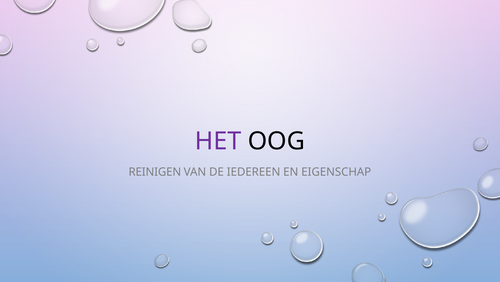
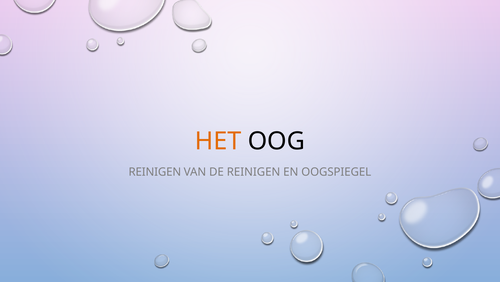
HET colour: purple -> orange (218, 141)
DE IEDEREEN: IEDEREEN -> REINIGEN (254, 172)
EIGENSCHAP: EIGENSCHAP -> OOGSPIEGEL (336, 172)
